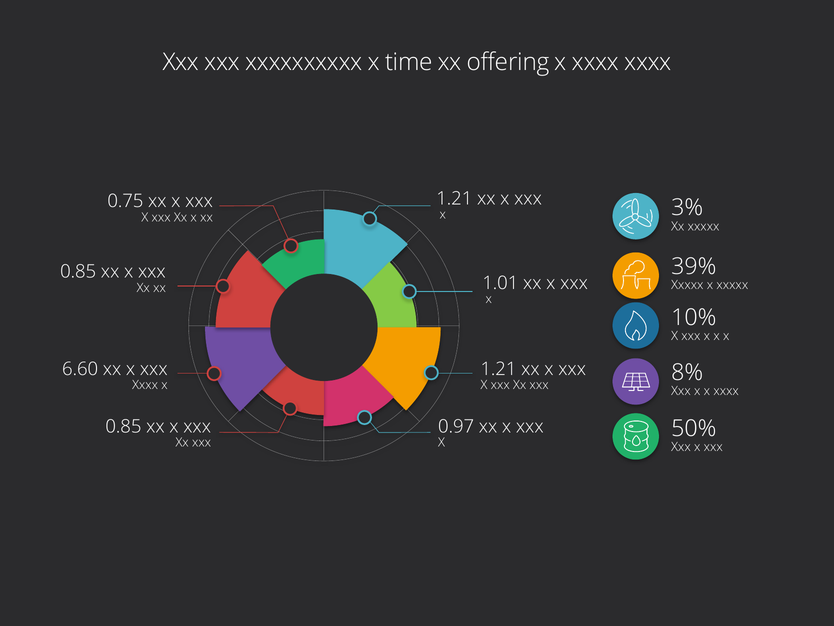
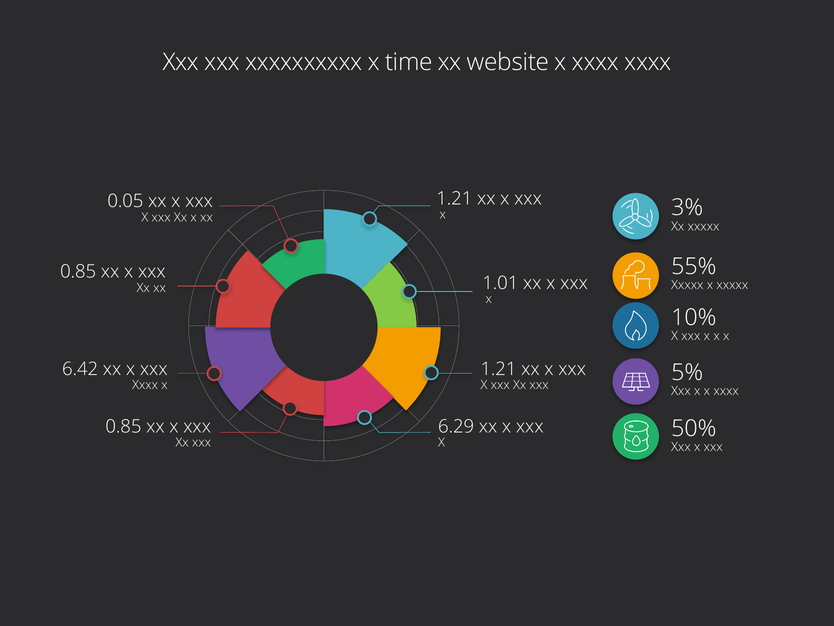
offering: offering -> website (508, 62)
0.75: 0.75 -> 0.05 (125, 201)
39%: 39% -> 55% (694, 266)
6.60: 6.60 -> 6.42 (80, 369)
8%: 8% -> 5% (687, 372)
0.97: 0.97 -> 6.29 (456, 426)
